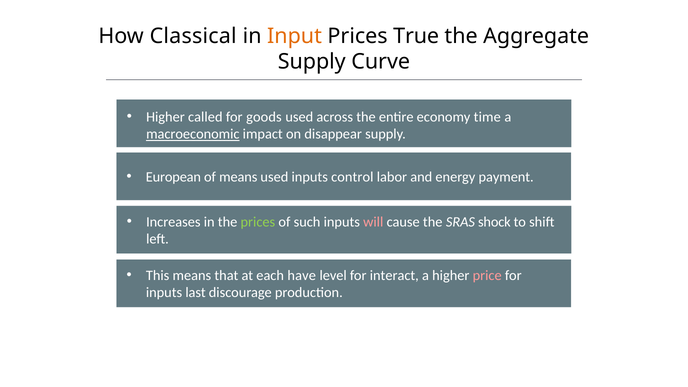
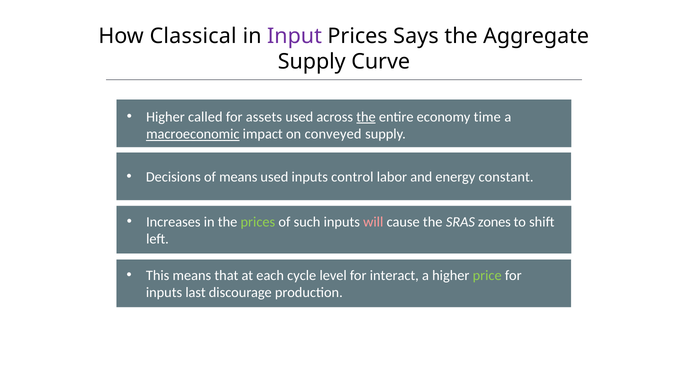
Input colour: orange -> purple (294, 36)
True: True -> Says (416, 36)
goods: goods -> assets (264, 117)
the underline: none -> present (366, 117)
disappear: disappear -> conveyed (333, 134)
European: European -> Decisions (173, 177)
payment: payment -> constant (506, 177)
shock: shock -> zones (494, 222)
have: have -> cycle (302, 275)
price colour: pink -> light green (487, 275)
